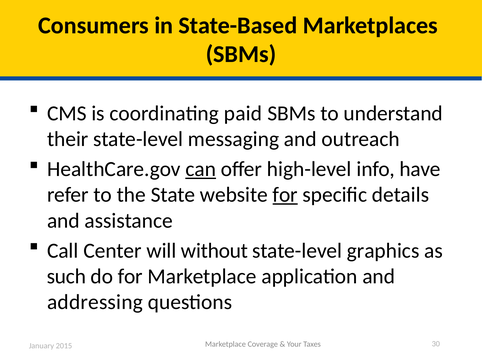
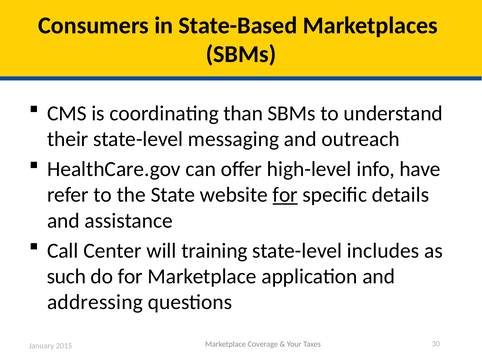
paid: paid -> than (243, 113)
can underline: present -> none (201, 169)
without: without -> training (214, 250)
graphics: graphics -> includes (383, 250)
